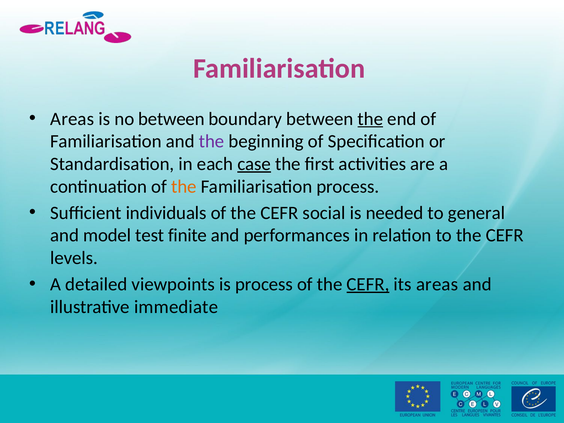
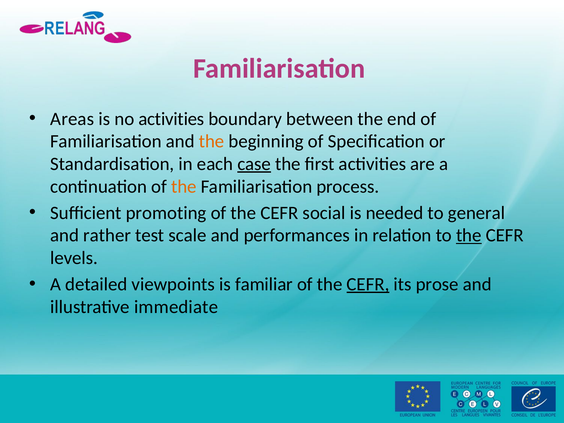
no between: between -> activities (171, 119)
the underline: present -> none (370, 119)
the colour: purple -> orange (212, 141)
individuals: individuals -> promoting (166, 213)
model: model -> rather (107, 235)
finite: finite -> scale (187, 235)
the underline: none -> present (469, 235)
is process: process -> familiar (264, 284)
its areas: areas -> prose (437, 284)
